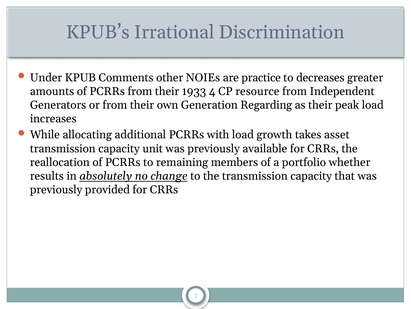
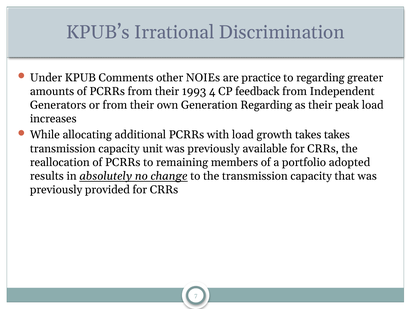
to decreases: decreases -> regarding (320, 77)
1933: 1933 -> 1993 (194, 91)
resource: resource -> feedback (257, 91)
takes asset: asset -> takes (337, 135)
whether: whether -> adopted (350, 162)
